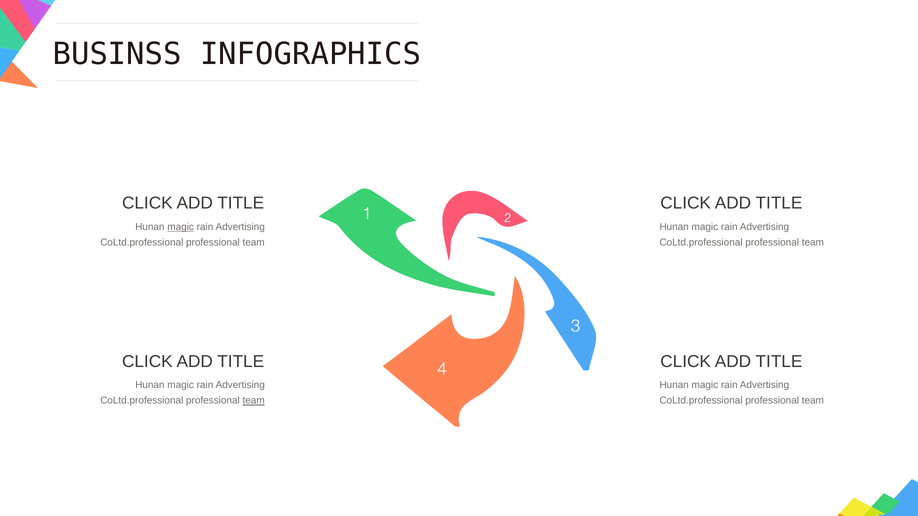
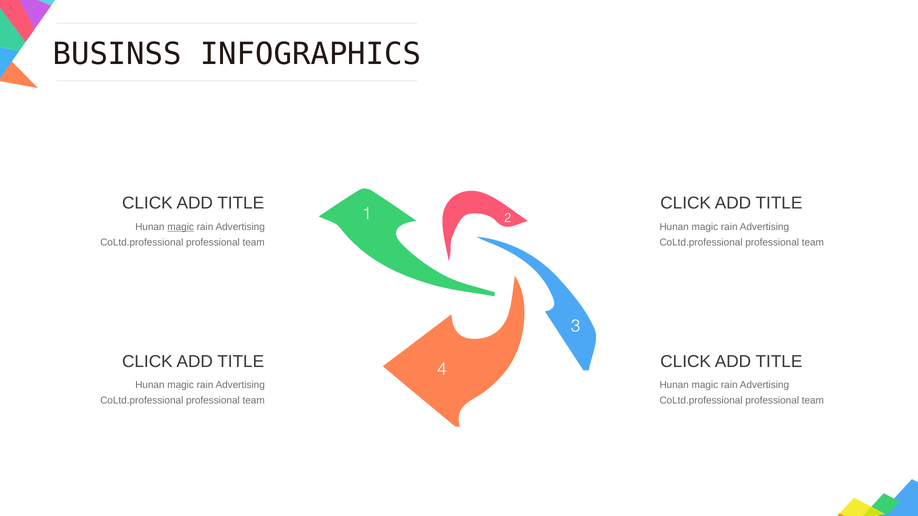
team underline: present -> none (254, 401)
